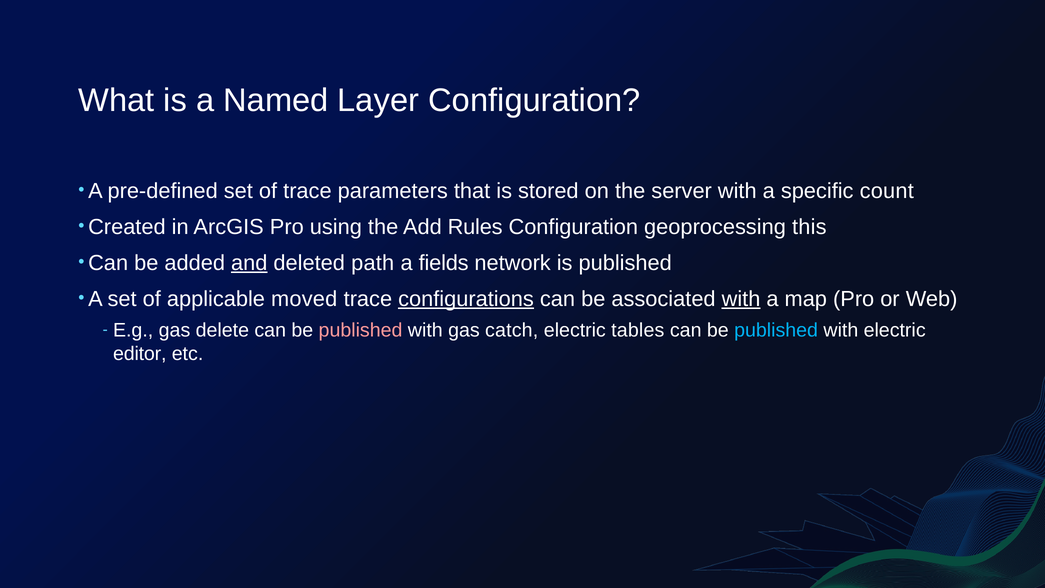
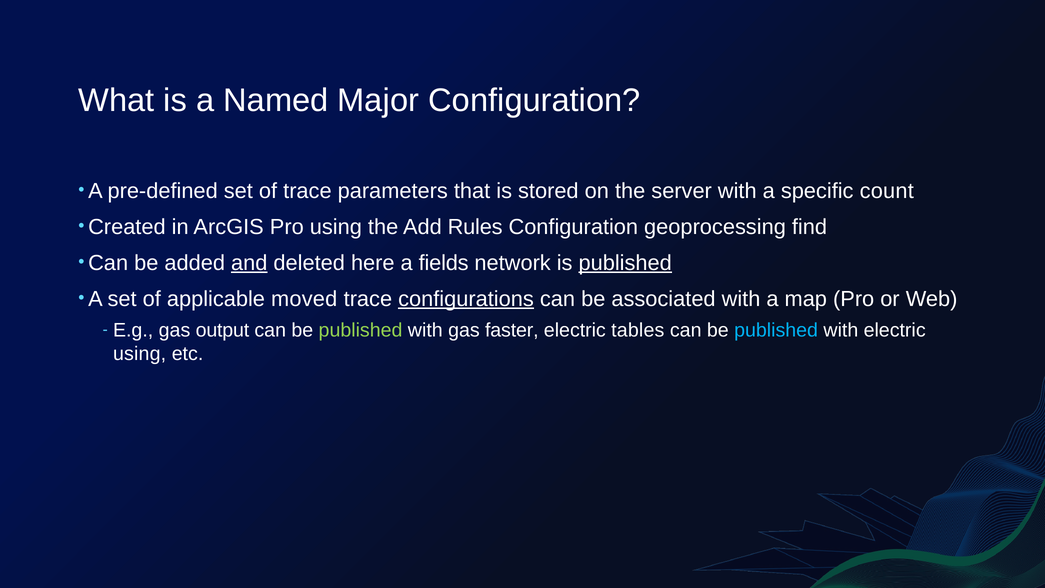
Layer: Layer -> Major (378, 101)
this: this -> find (809, 227)
path: path -> here (373, 263)
published underline: none -> present (625, 263)
with underline: present -> none (741, 299)
delete: delete -> output (222, 330)
published colour: pink -> light green (361, 330)
catch: catch -> faster (512, 330)
editor: editor -> using (140, 354)
